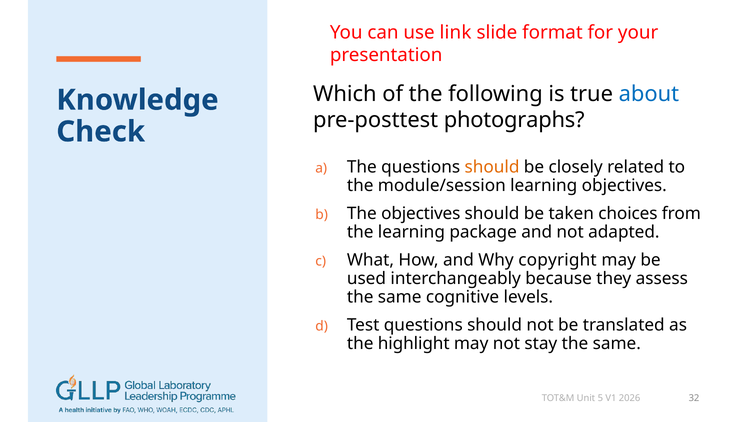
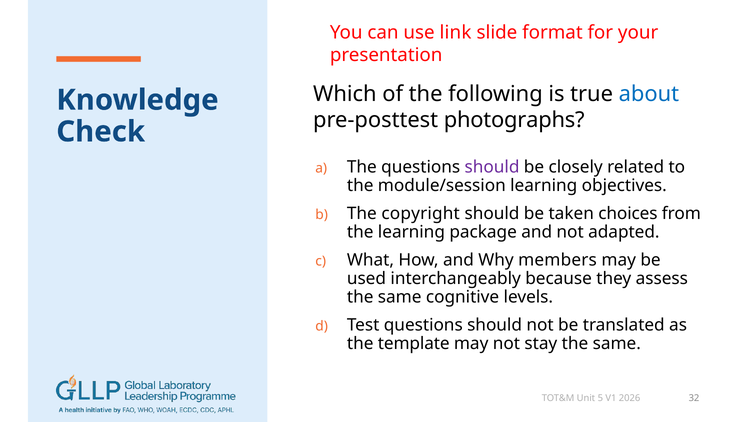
should colour: orange -> purple (492, 167)
The objectives: objectives -> copyright (421, 214)
copyright: copyright -> members (558, 260)
highlight: highlight -> template (414, 344)
